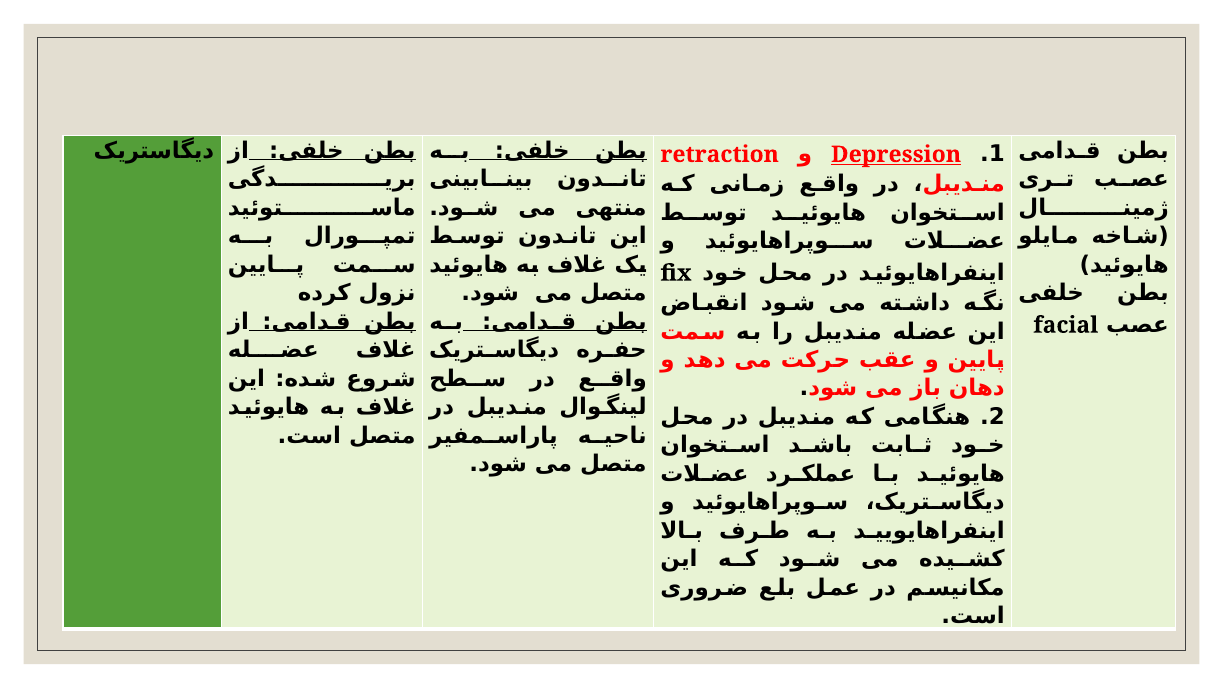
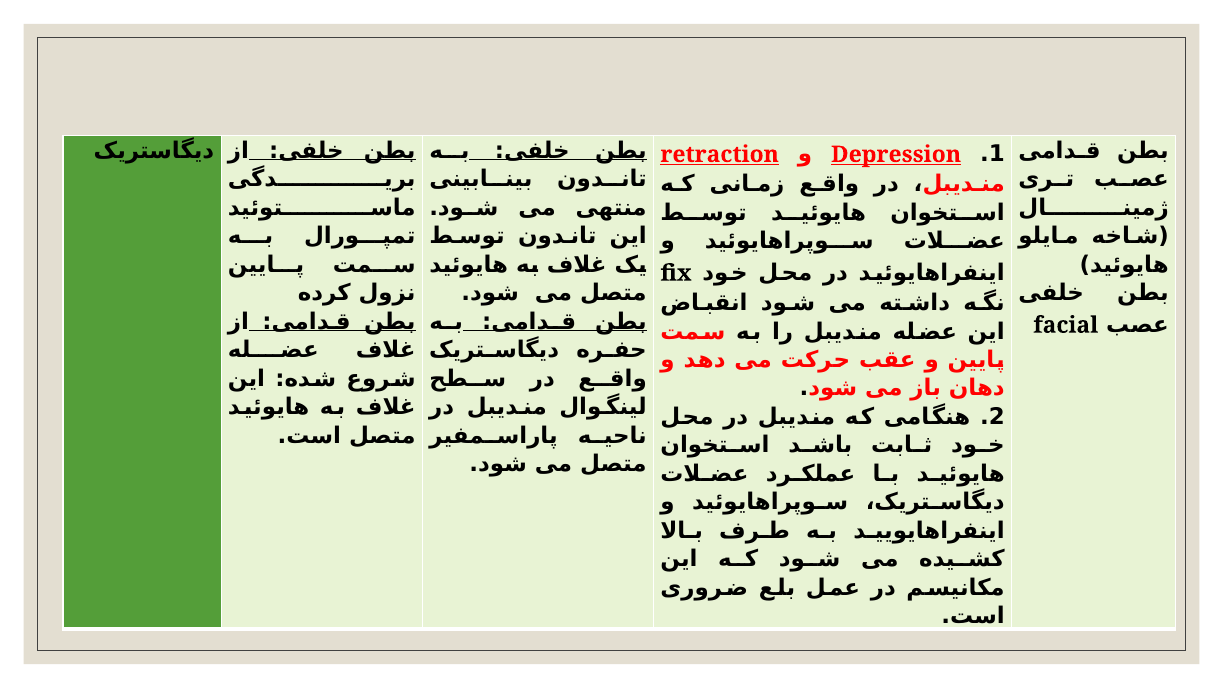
retraction underline: none -> present (720, 154)
